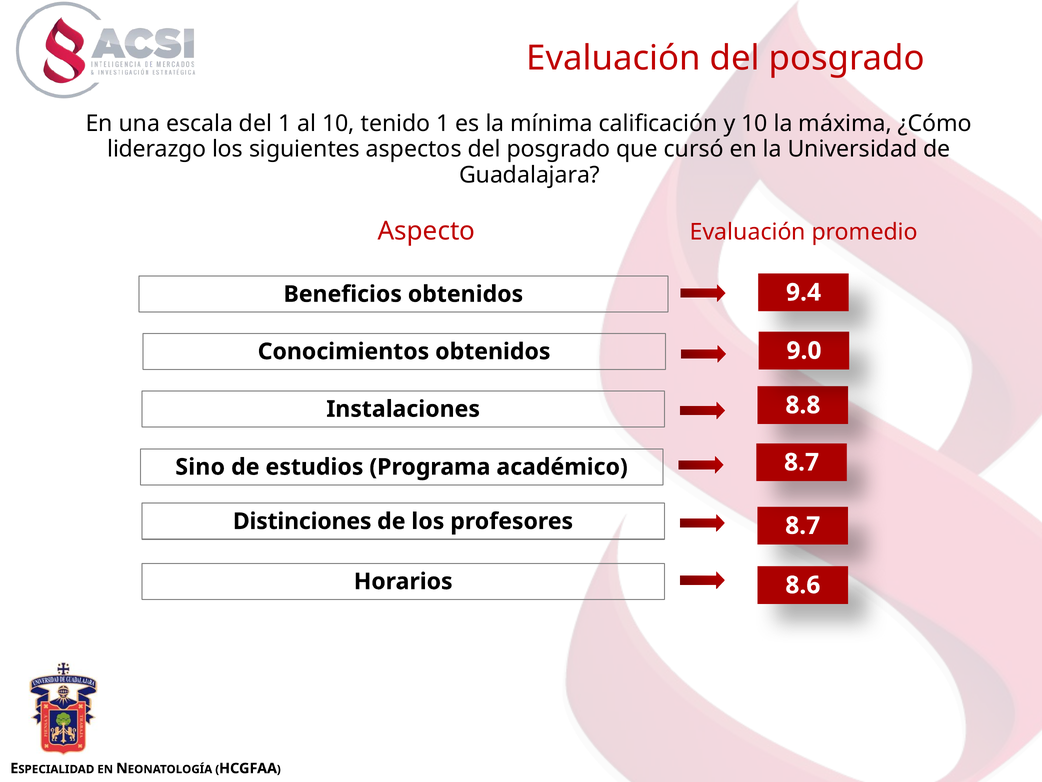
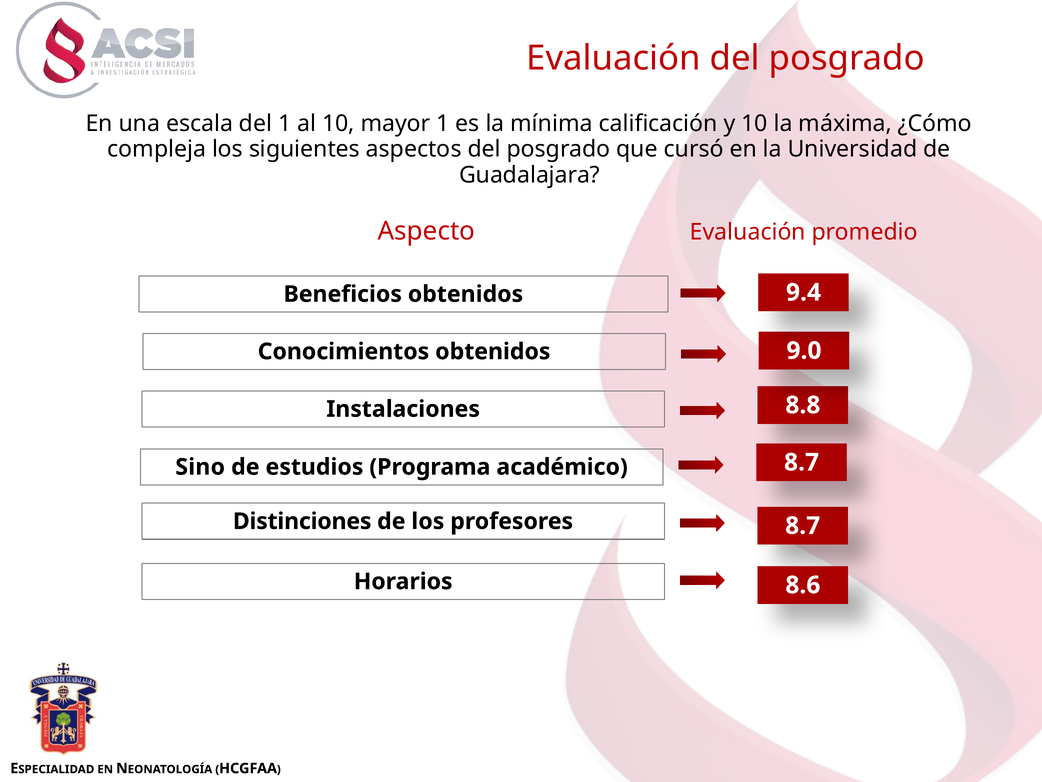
tenido: tenido -> mayor (396, 123)
liderazgo: liderazgo -> compleja (157, 149)
